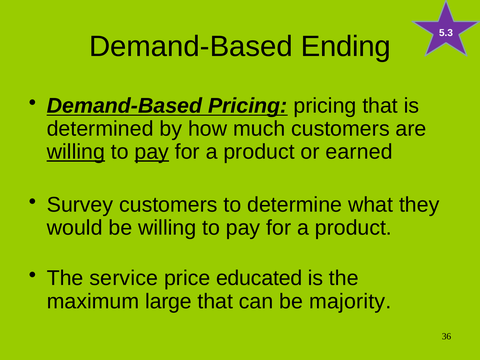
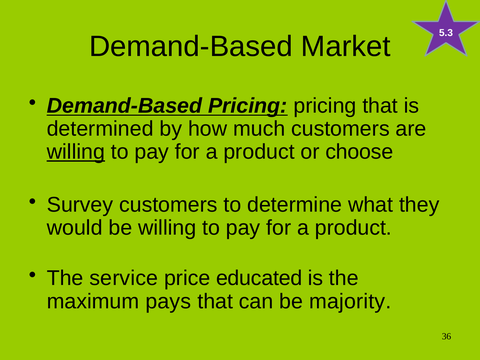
Ending: Ending -> Market (346, 46)
pay underline: present -> none (152, 152)
earned: earned -> choose (359, 152)
large: large -> pays (168, 301)
